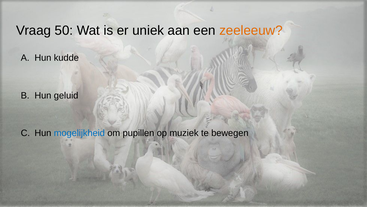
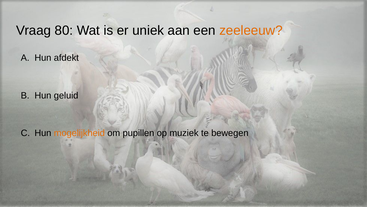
50: 50 -> 80 (64, 30)
kudde: kudde -> afdekt (66, 58)
mogelijkheid colour: blue -> orange (79, 133)
